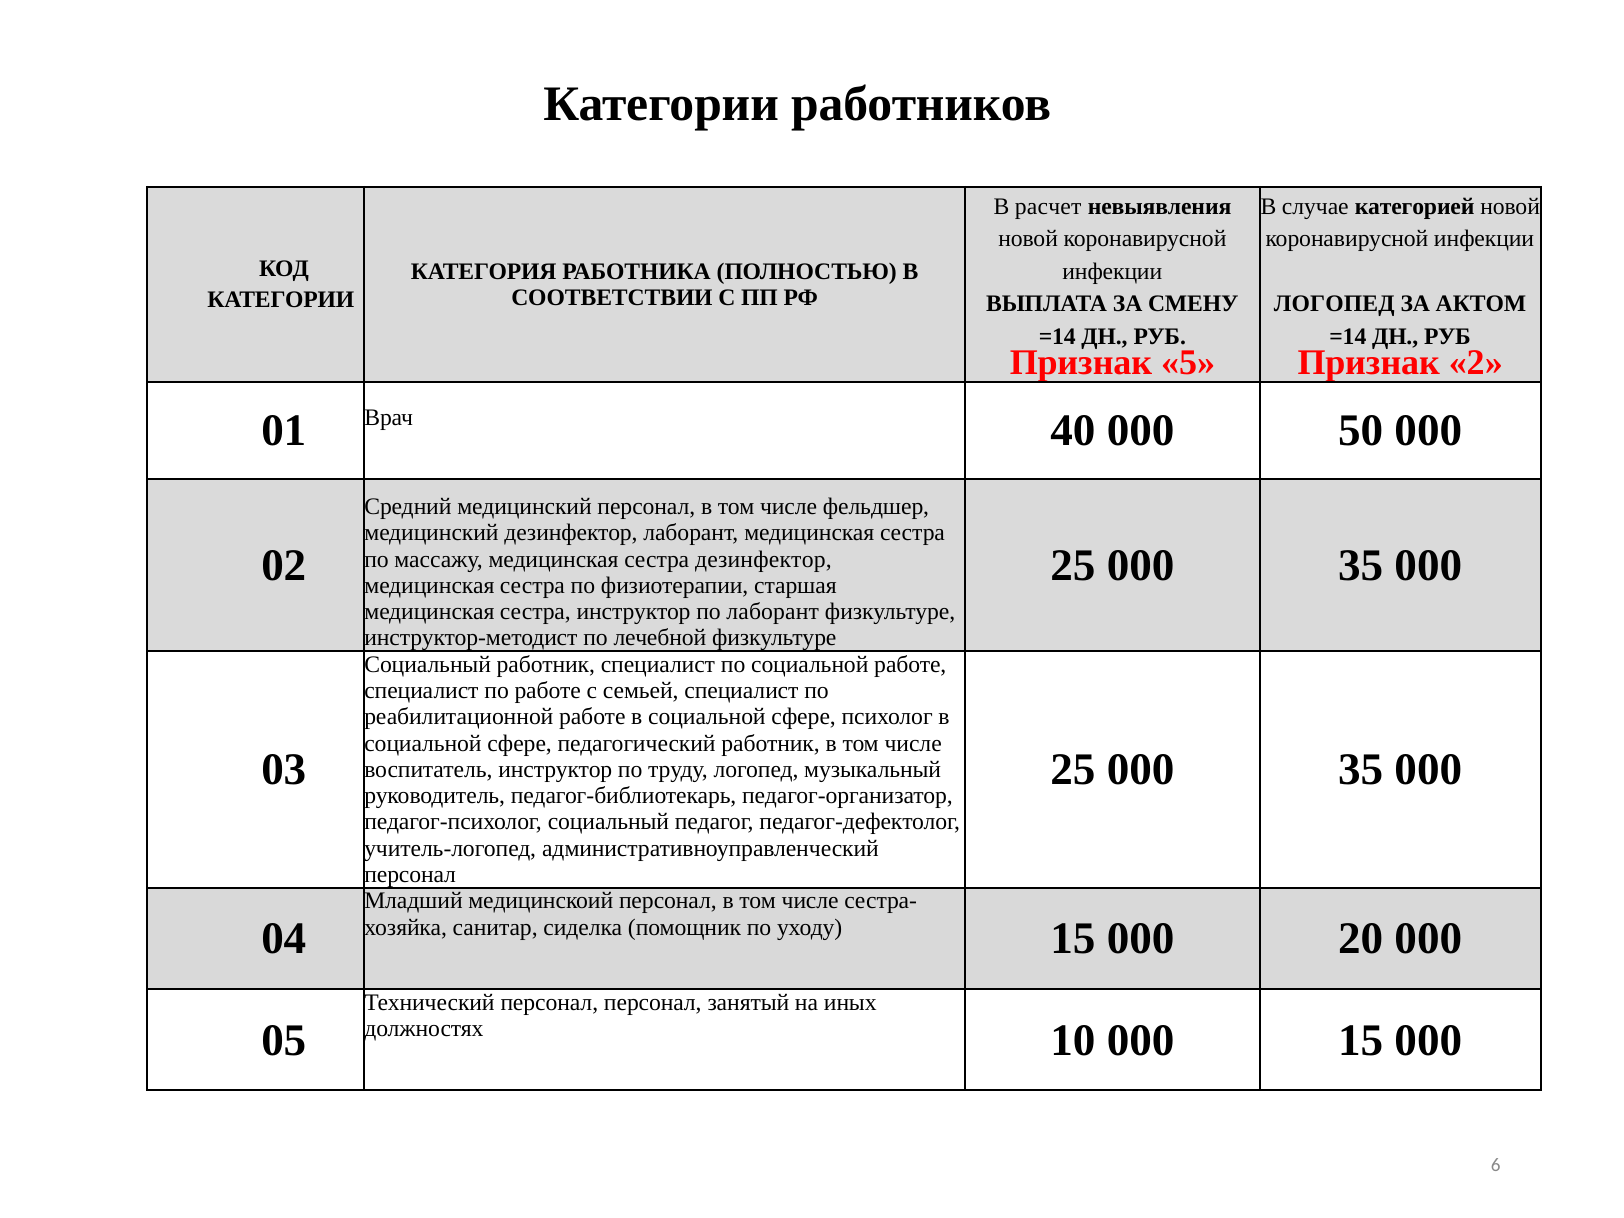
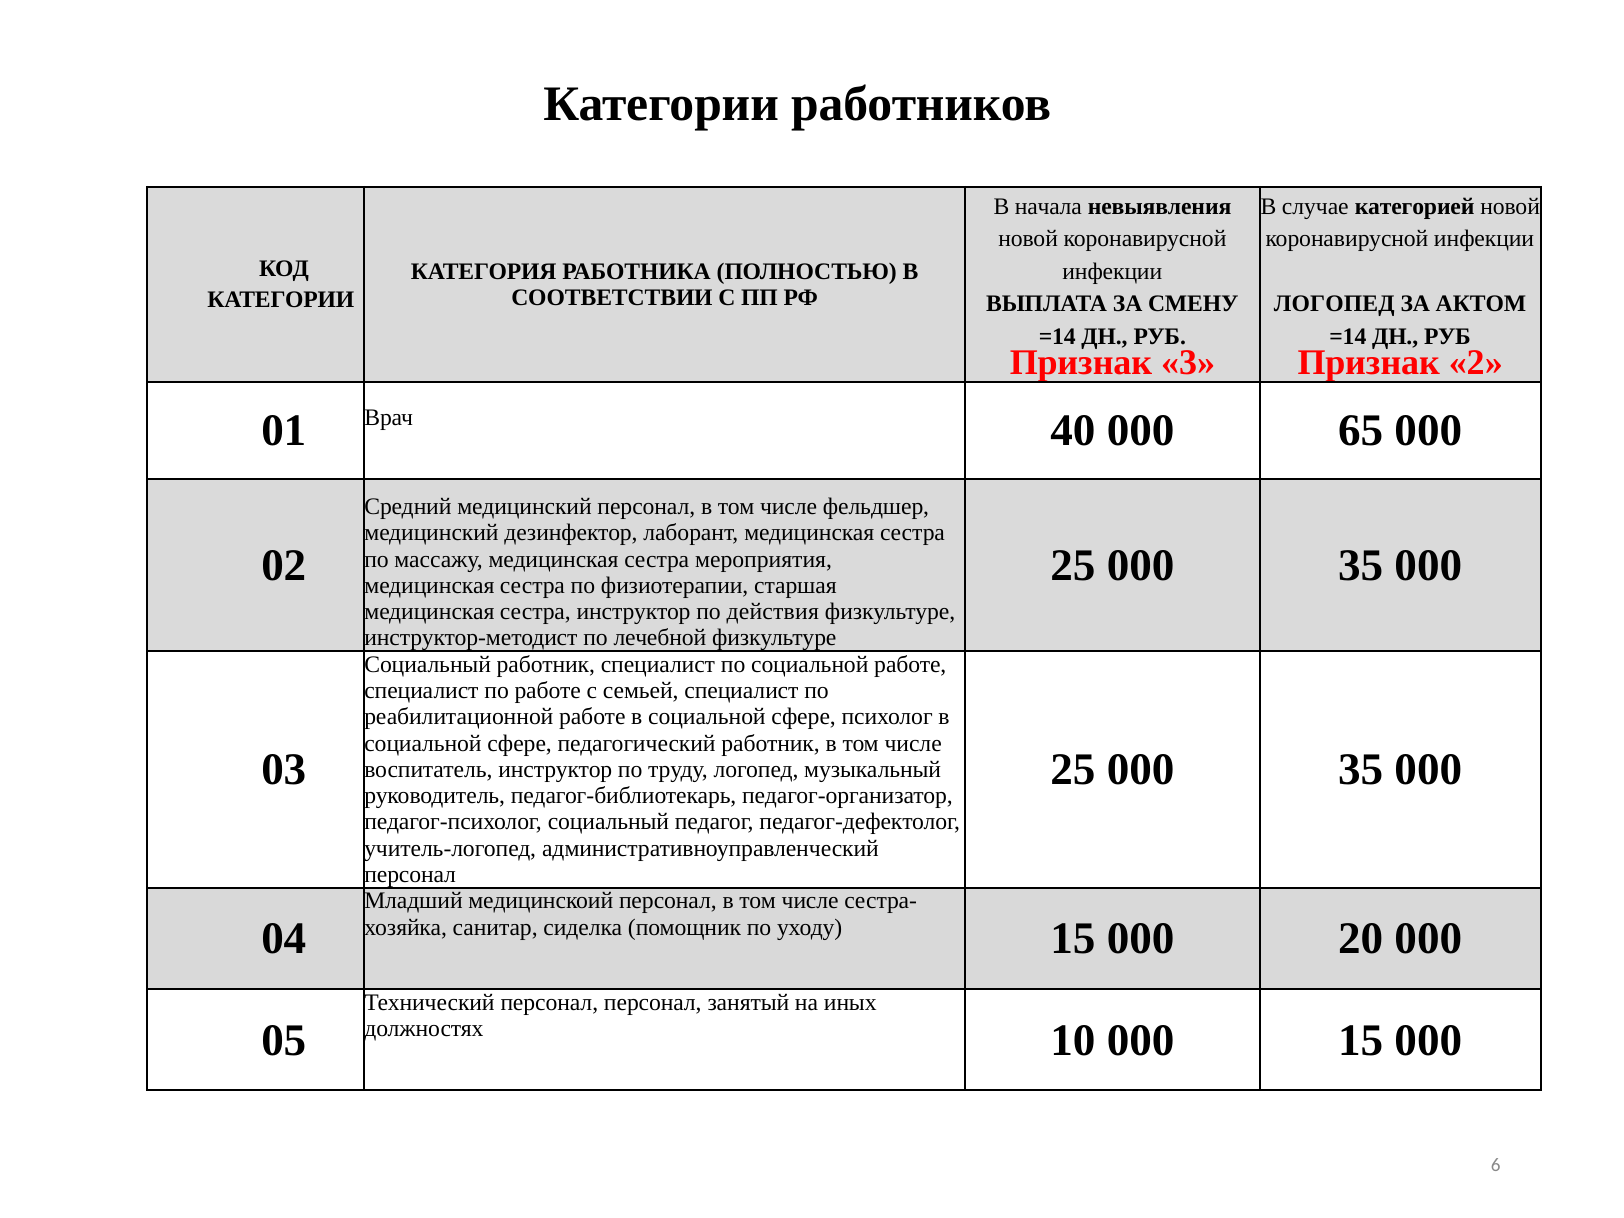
расчет: расчет -> начала (1048, 207)
5: 5 -> 3 (1188, 362)
50: 50 -> 65 (1361, 431)
сестра дезинфектор: дезинфектор -> мероприятия (764, 559)
по лаборант: лаборант -> действия (773, 612)
